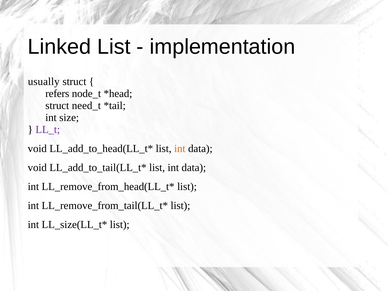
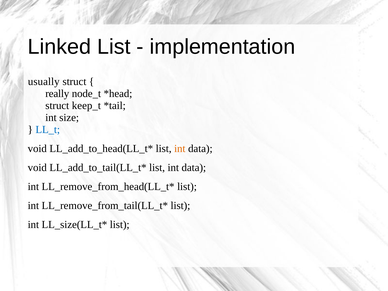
refers: refers -> really (57, 94)
need_t: need_t -> keep_t (86, 106)
LL_t colour: purple -> blue (48, 130)
